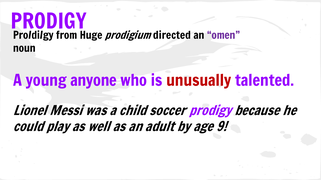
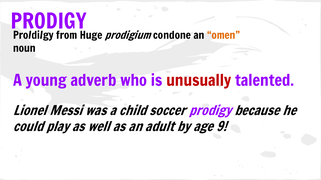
directed: directed -> condone (172, 36)
omen colour: purple -> orange (224, 36)
anyone: anyone -> adverb (93, 81)
